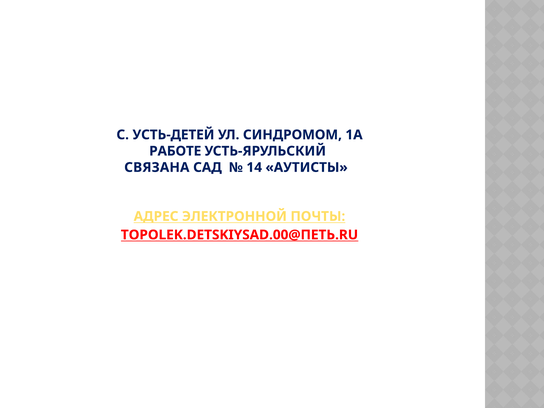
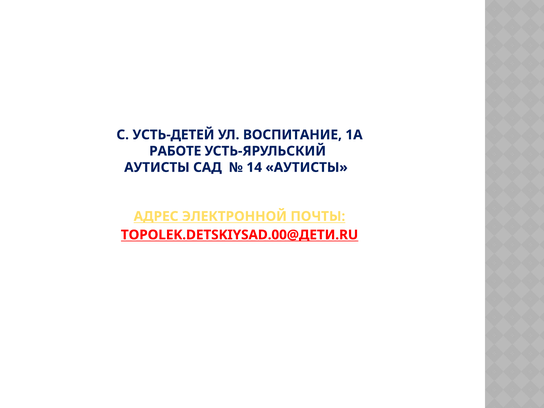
СИНДРОМОМ: СИНДРОМОМ -> ВОСПИТАНИЕ (292, 135)
СВЯЗАНА: СВЯЗАНА -> АУТИСТЫ (157, 167)
TOPOLEK.DETSKIYSAD.00@ПЕТЬ.RU: TOPOLEK.DETSKIYSAD.00@ПЕТЬ.RU -> TOPOLEK.DETSKIYSAD.00@ДЕТИ.RU (240, 235)
